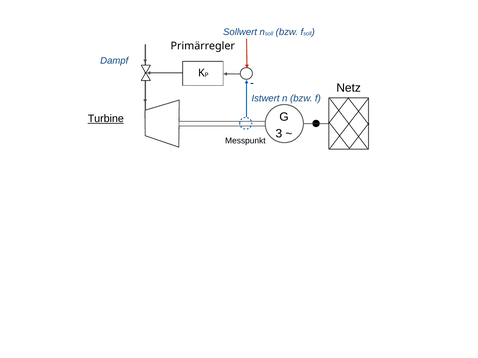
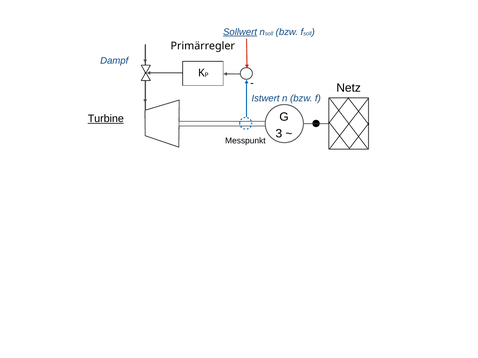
Sollwert underline: none -> present (240, 32)
